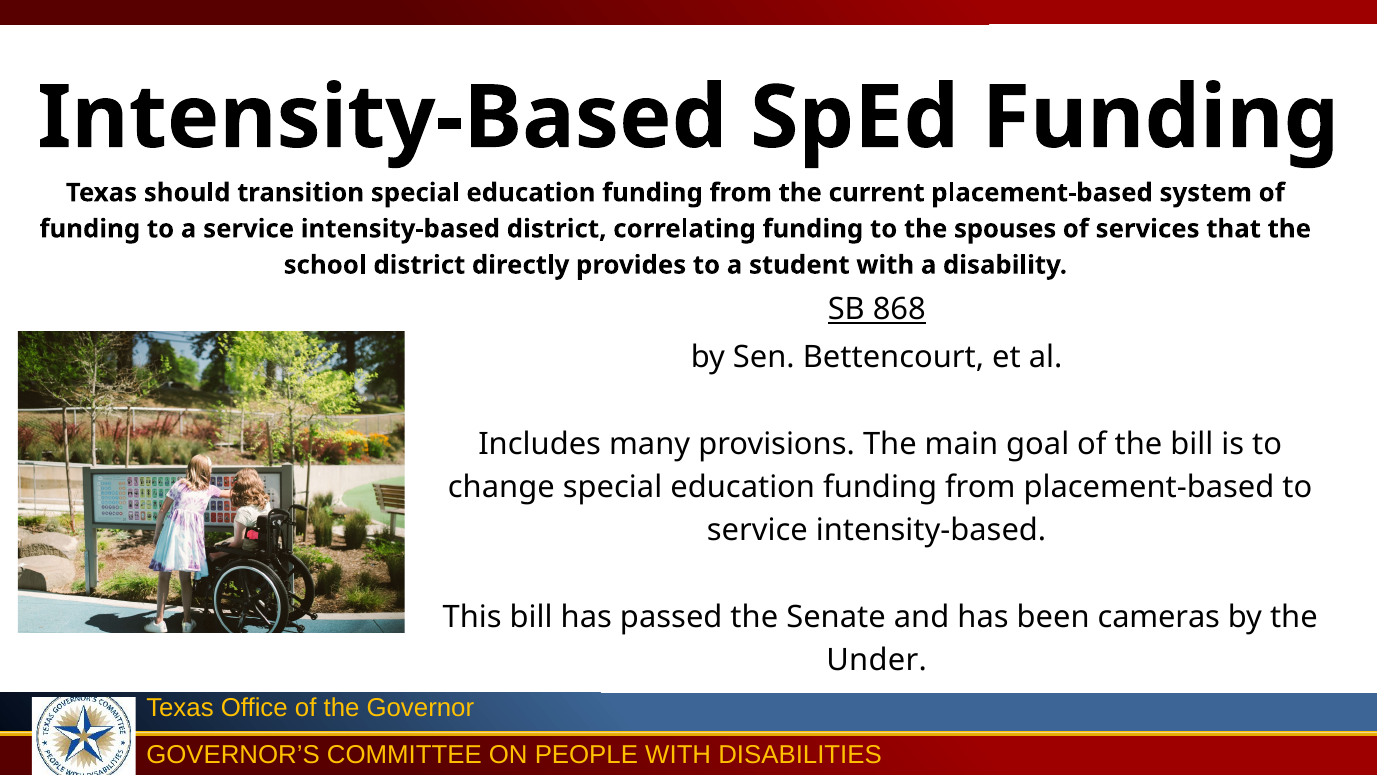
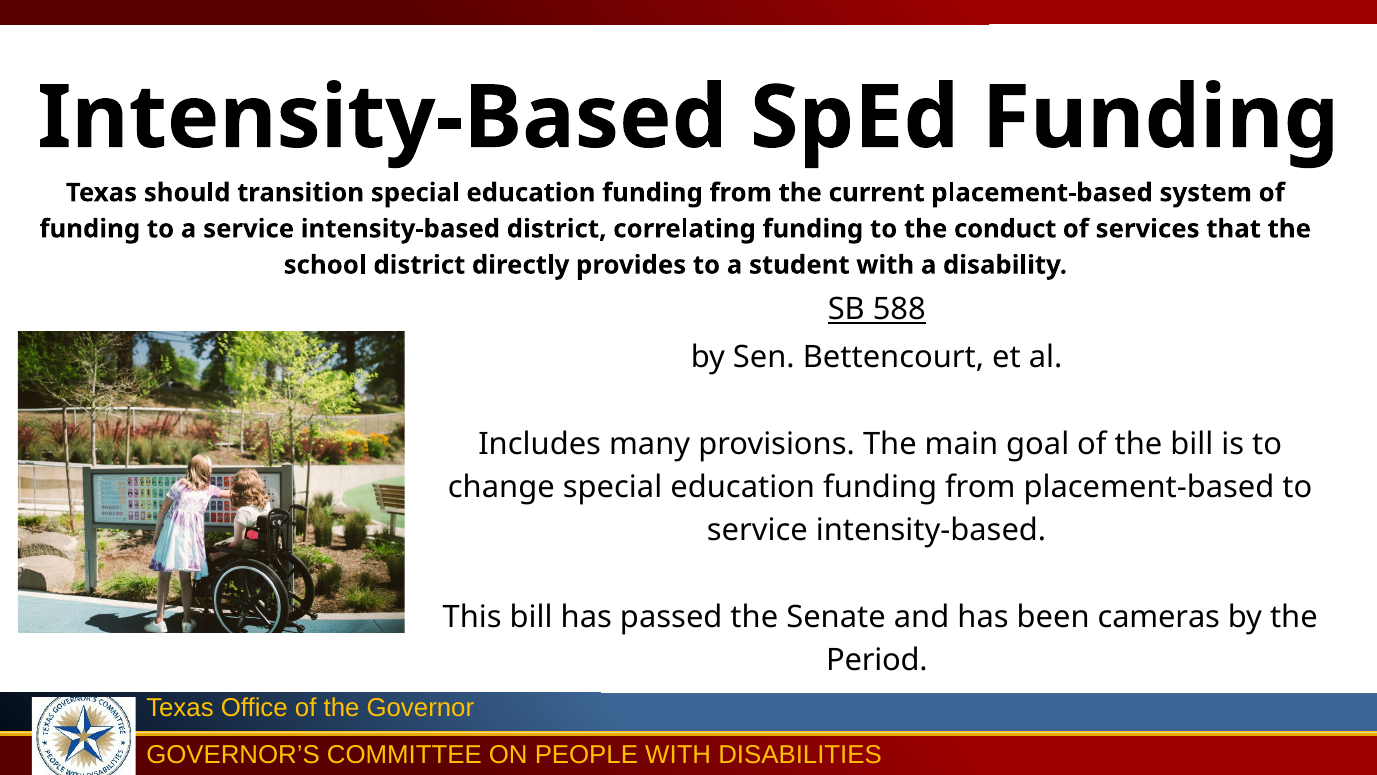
spouses: spouses -> conduct (1005, 229)
868: 868 -> 588 (899, 309)
Under: Under -> Period (877, 660)
